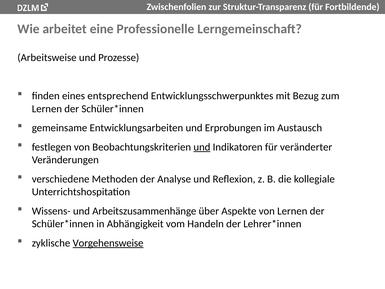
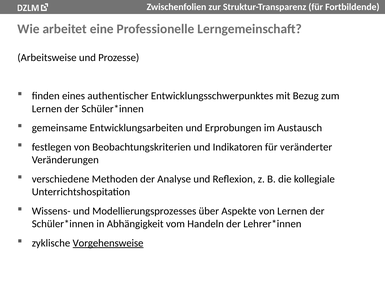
entsprechend: entsprechend -> authentischer (118, 96)
und underline: present -> none (202, 147)
Arbeitszusammenhänge: Arbeitszusammenhänge -> Modellierungsprozesses (144, 211)
